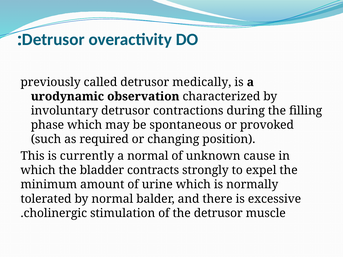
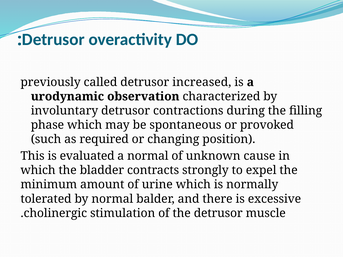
medically: medically -> increased (202, 82)
currently: currently -> evaluated (87, 156)
